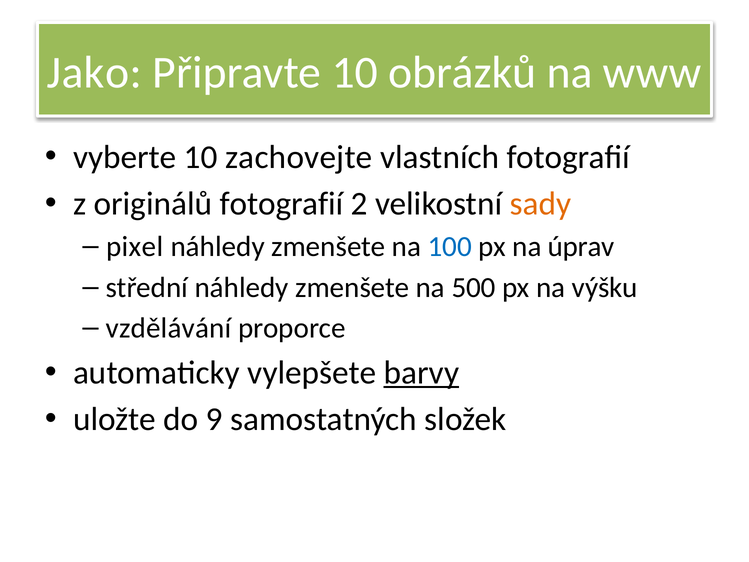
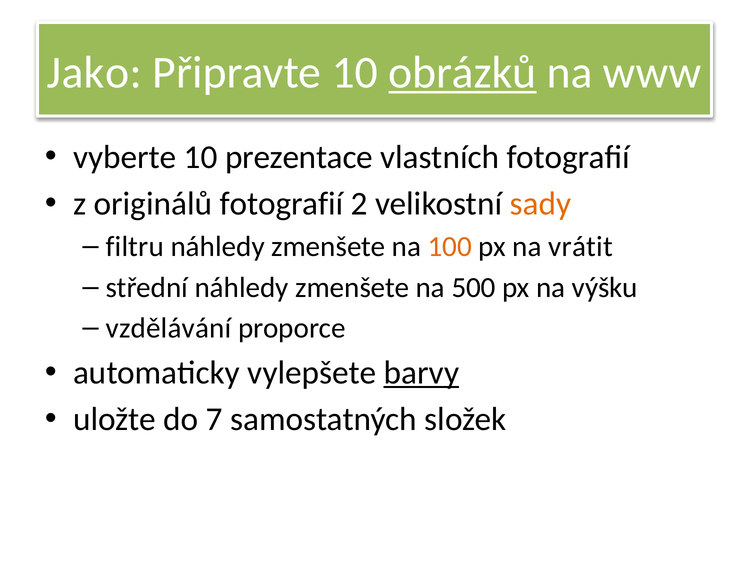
obrázků underline: none -> present (462, 73)
zachovejte: zachovejte -> prezentace (299, 157)
pixel: pixel -> filtru (135, 247)
100 colour: blue -> orange (450, 247)
úprav: úprav -> vrátit (581, 247)
9: 9 -> 7 (214, 419)
